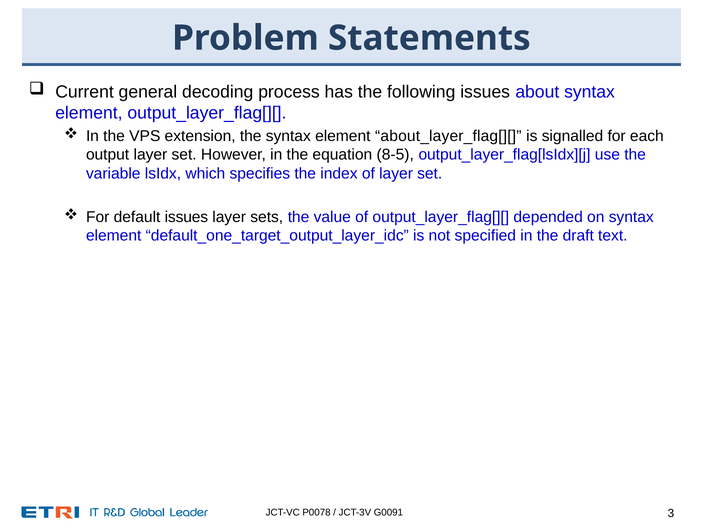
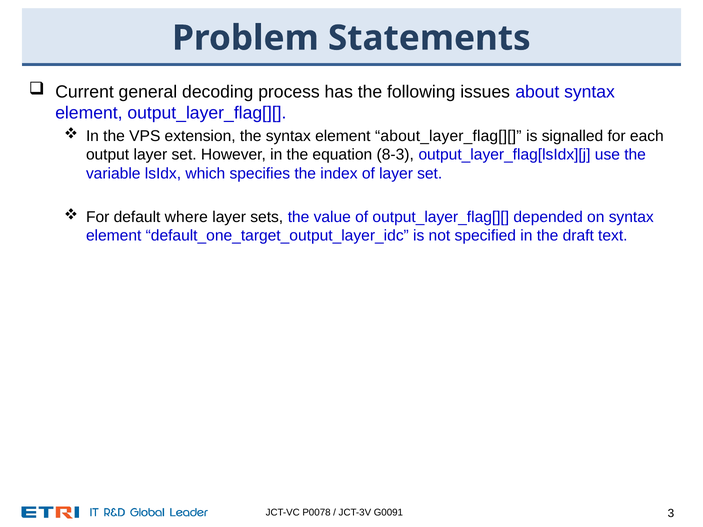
8-5: 8-5 -> 8-3 (395, 155)
default issues: issues -> where (186, 217)
